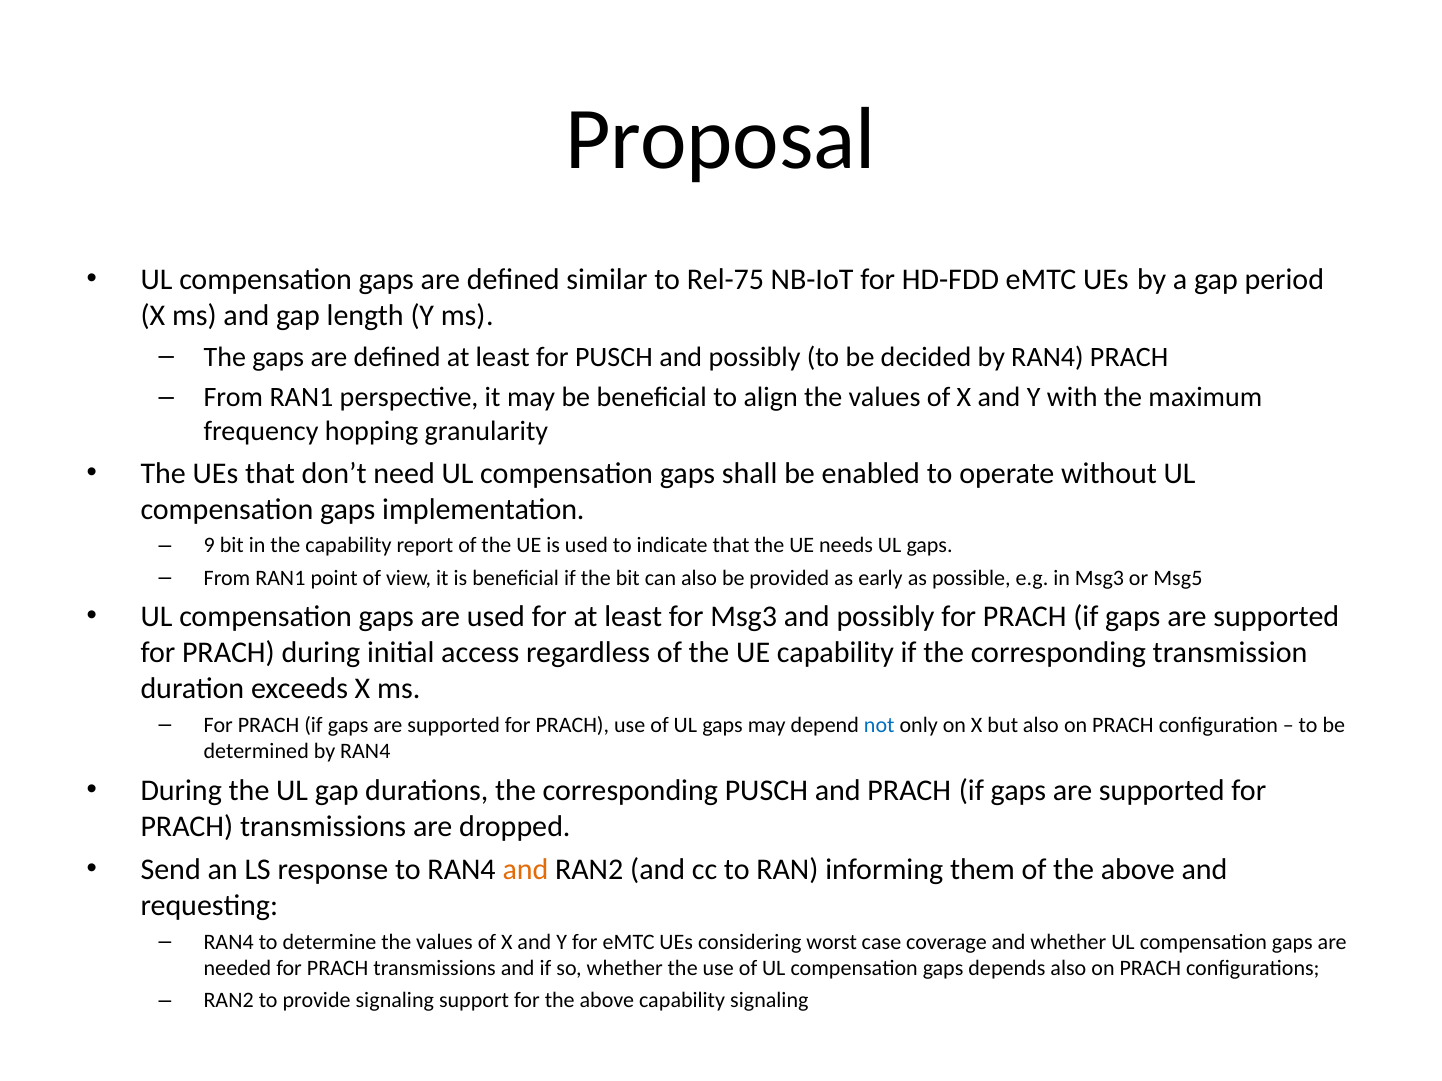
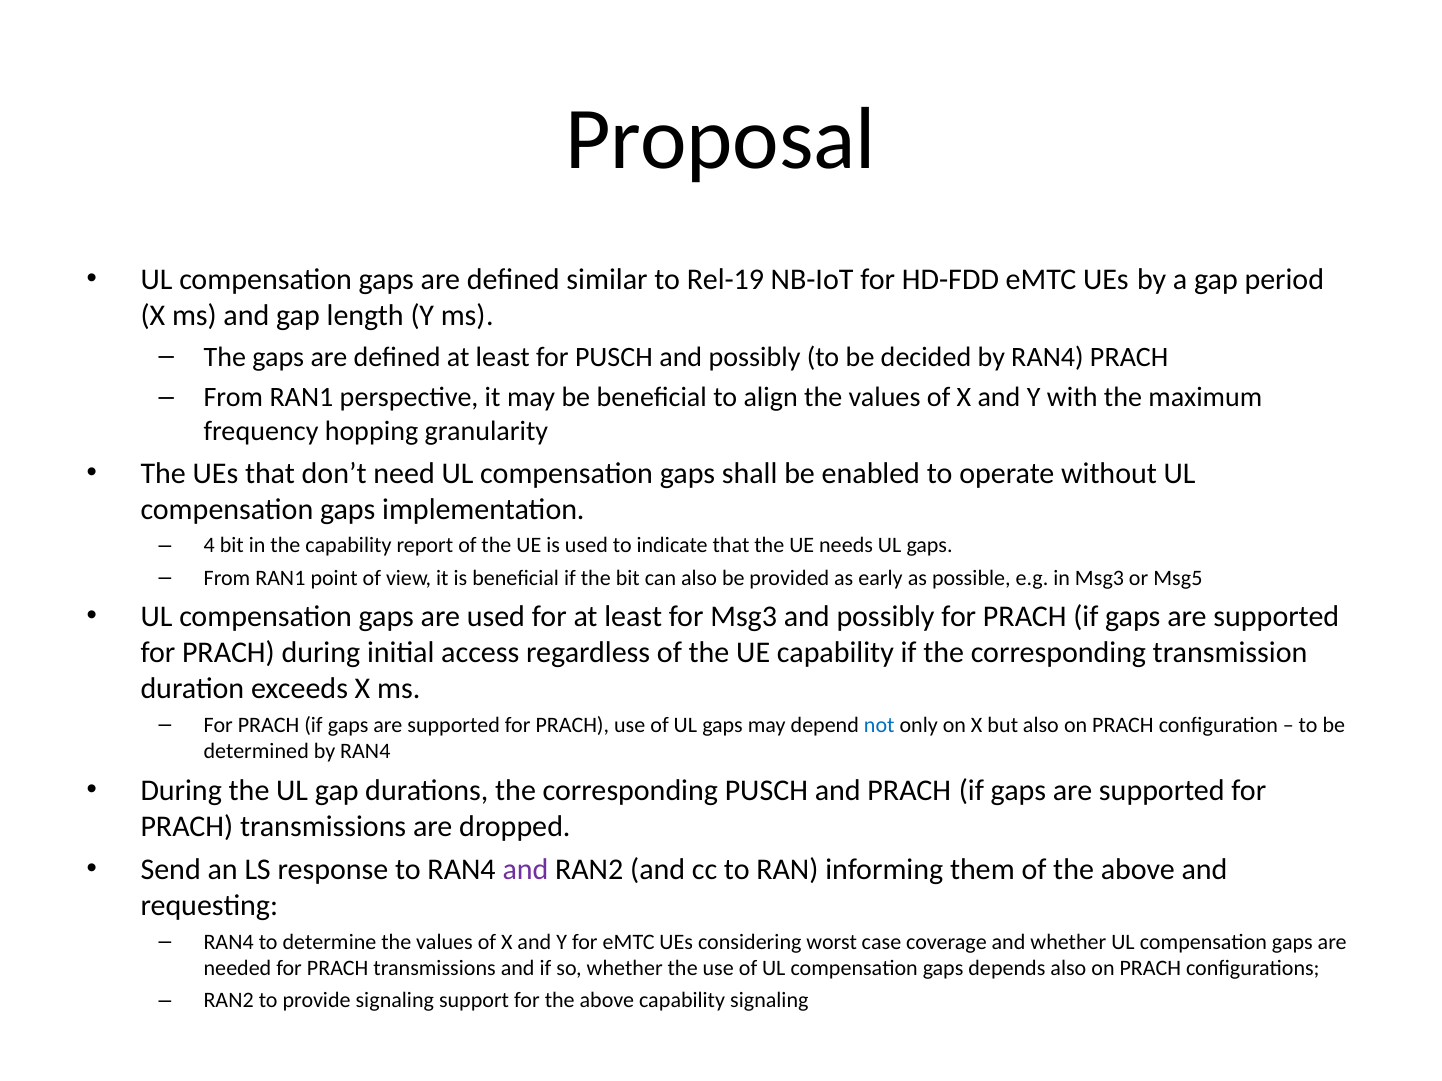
Rel-75: Rel-75 -> Rel-19 (725, 280)
9: 9 -> 4 (209, 546)
and colour: orange -> purple (525, 870)
